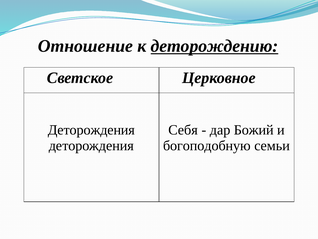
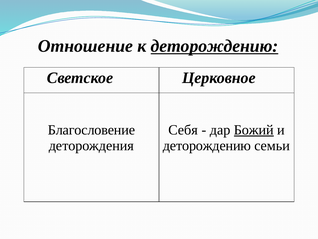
Деторождения: Деторождения -> Благословение (91, 130)
Божий underline: none -> present (254, 130)
богоподобную: богоподобную -> деторождению (207, 145)
